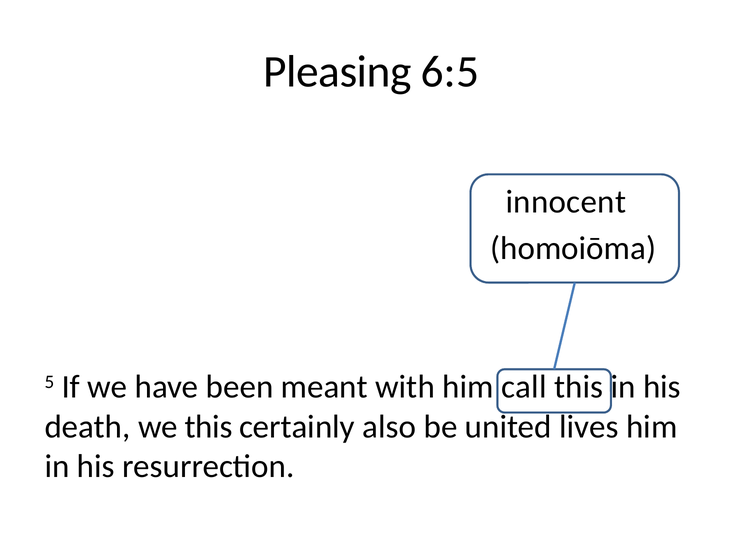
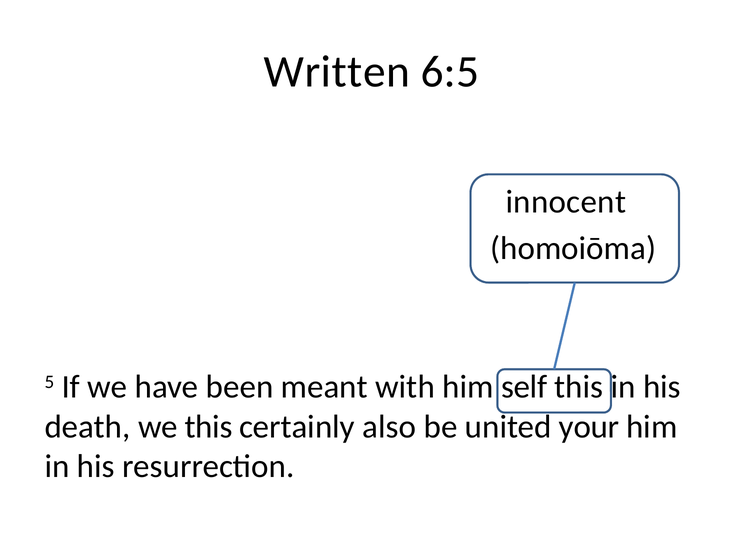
Pleasing: Pleasing -> Written (337, 72)
call: call -> self (524, 387)
lives: lives -> your (589, 427)
